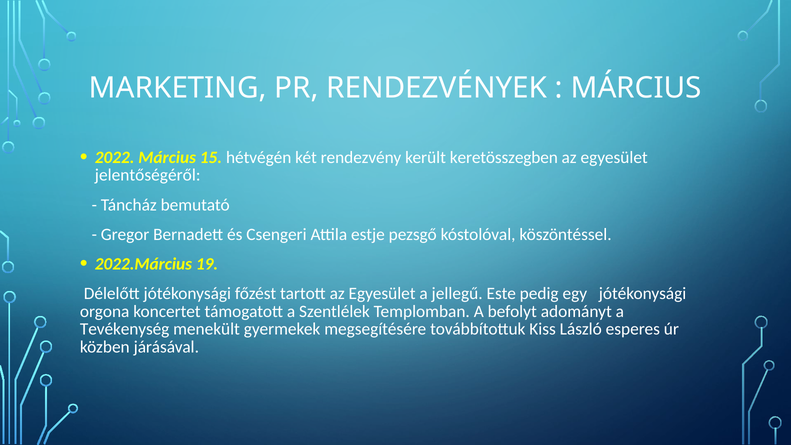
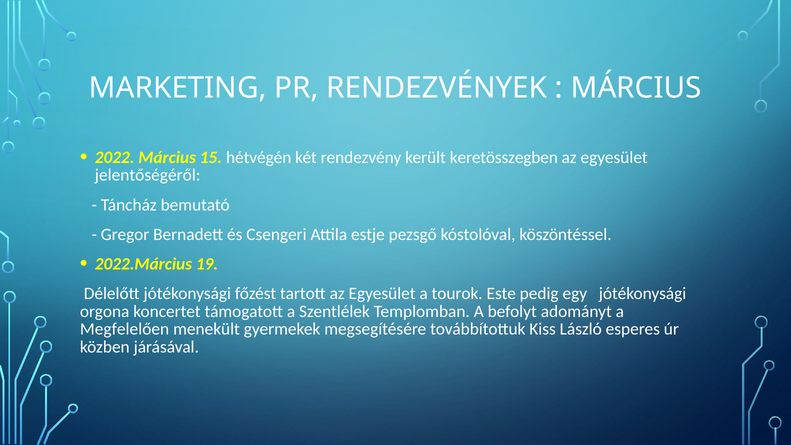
jellegű: jellegű -> tourok (457, 294)
Tevékenység: Tevékenység -> Megfelelően (125, 329)
